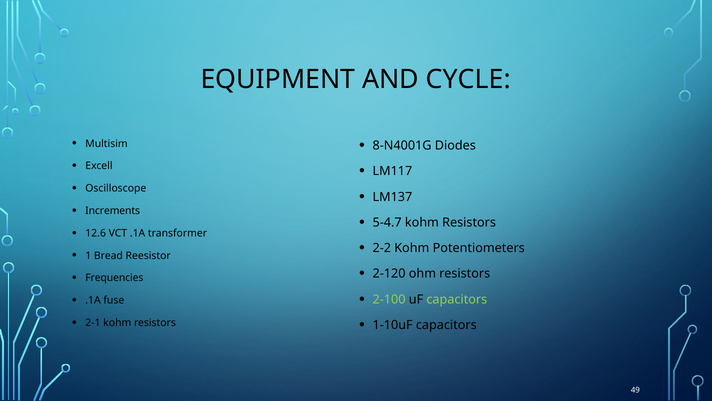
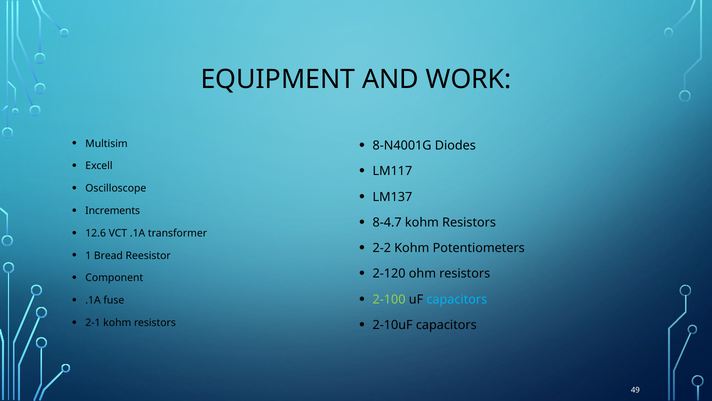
CYCLE: CYCLE -> WORK (469, 79)
5-4.7: 5-4.7 -> 8-4.7 (387, 222)
Frequencies: Frequencies -> Component (114, 278)
capacitors colour: light green -> light blue (457, 299)
1-10uF: 1-10uF -> 2-10uF (393, 325)
